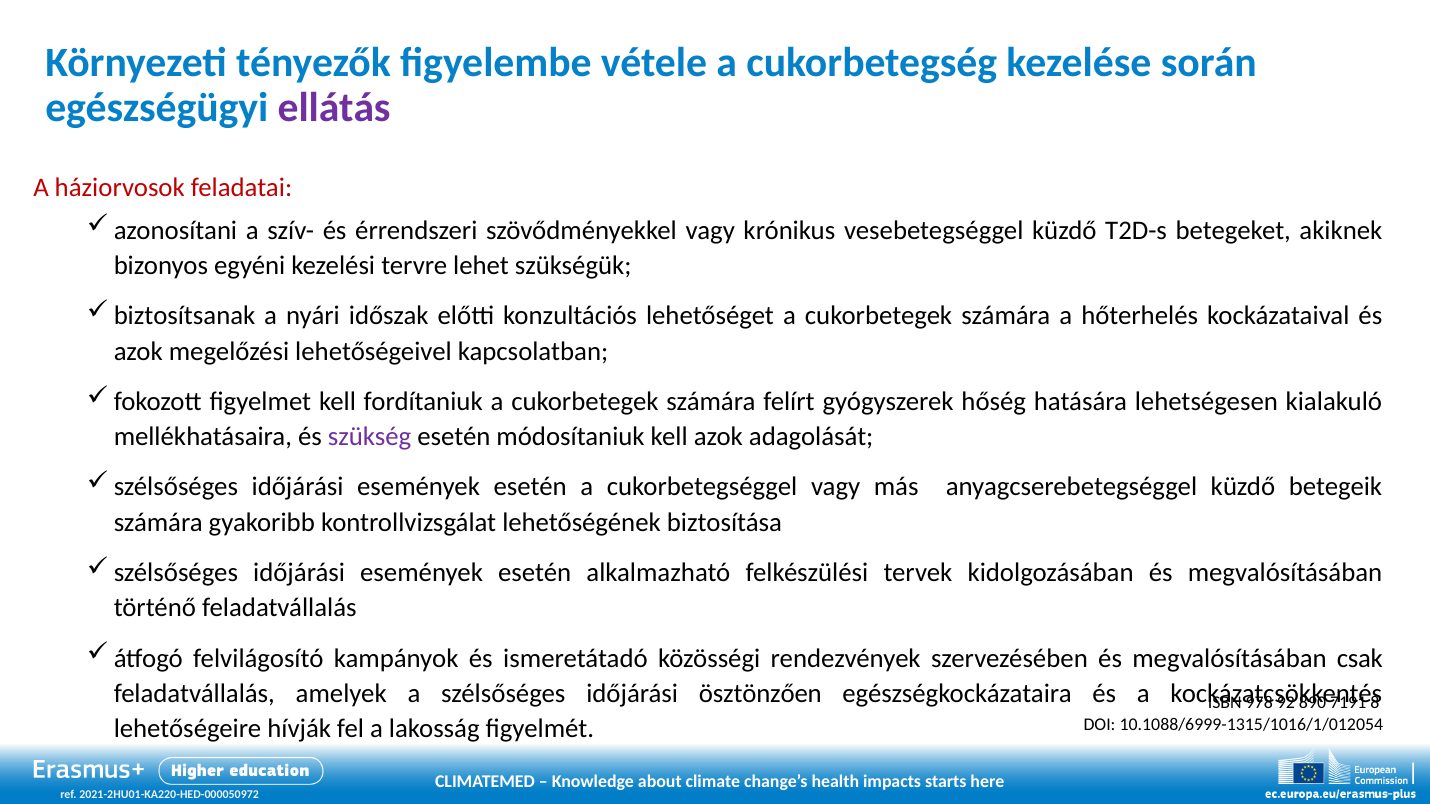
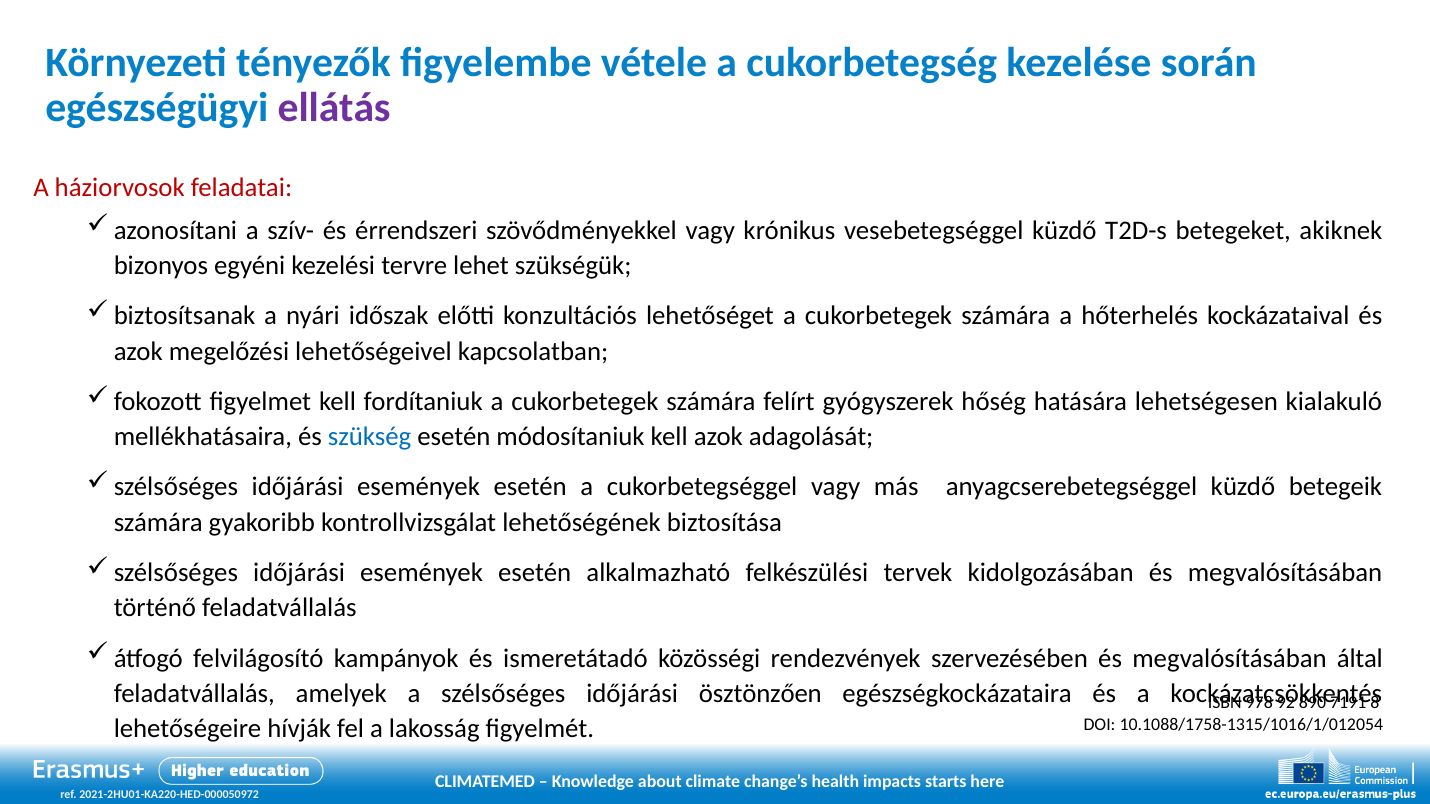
szükség colour: purple -> blue (370, 437)
csak: csak -> által (1360, 659)
10.1088/6999-1315/1016/1/012054: 10.1088/6999-1315/1016/1/012054 -> 10.1088/1758-1315/1016/1/012054 (1251, 725)
